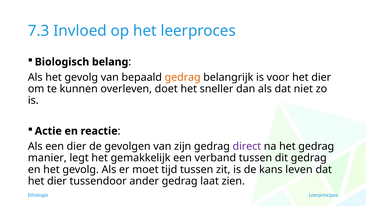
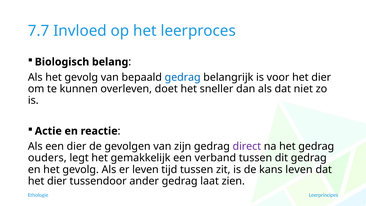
7.3: 7.3 -> 7.7 (39, 31)
gedrag colour: orange -> blue (183, 77)
manier: manier -> ouders (47, 158)
er moet: moet -> leven (145, 169)
